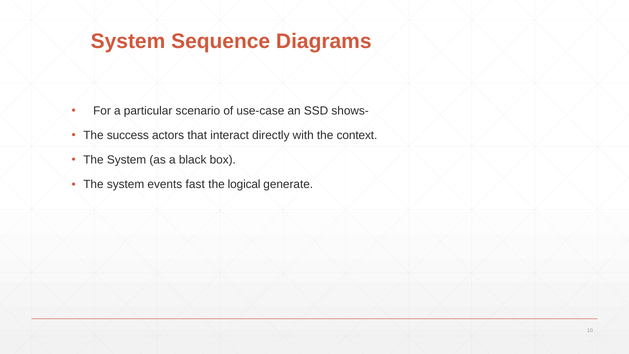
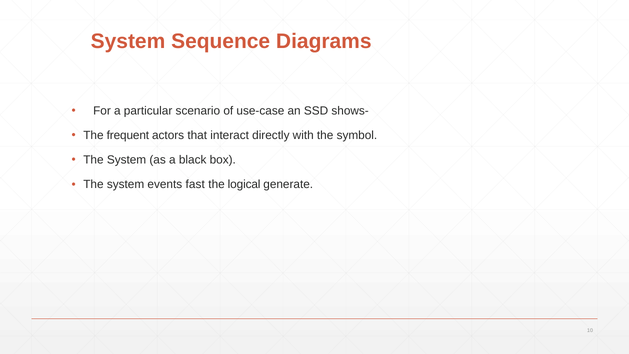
success: success -> frequent (128, 135)
context: context -> symbol (357, 135)
